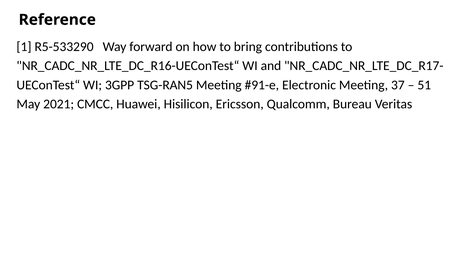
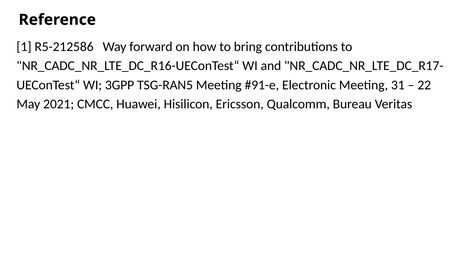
R5-533290: R5-533290 -> R5-212586 (64, 47)
37: 37 -> 31 (398, 85)
51: 51 -> 22 (424, 85)
